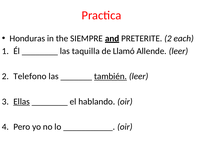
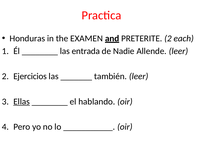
SIEMPRE: SIEMPRE -> EXAMEN (87, 39)
taquilla: taquilla -> entrada (86, 51)
Llamó: Llamó -> Nadie (124, 51)
Telefono: Telefono -> Ejercicios (30, 76)
también underline: present -> none (110, 76)
